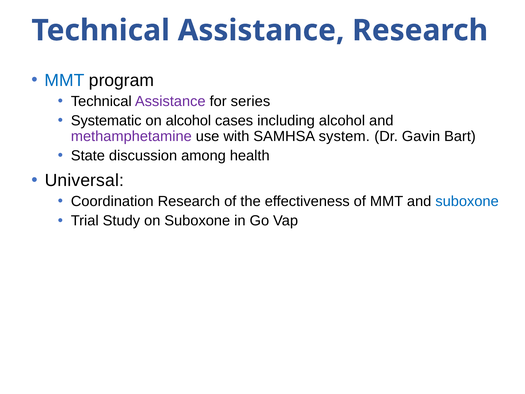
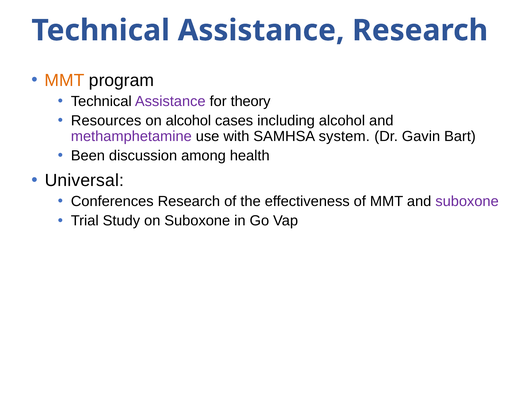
MMT colour: blue -> orange (65, 80)
series: series -> theory (251, 101)
Systematic: Systematic -> Resources (106, 121)
State: State -> Been (88, 156)
Coordination: Coordination -> Conferences (112, 201)
suboxone colour: blue -> purple (467, 201)
